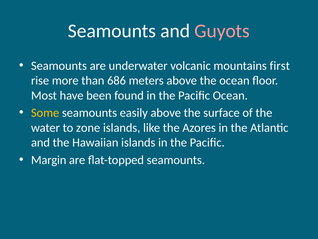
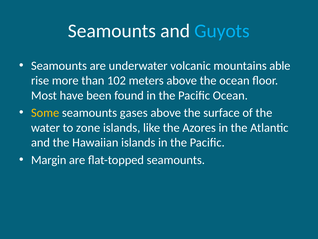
Guyots colour: pink -> light blue (222, 31)
first: first -> able (280, 66)
686: 686 -> 102 (117, 80)
easily: easily -> gases (134, 113)
